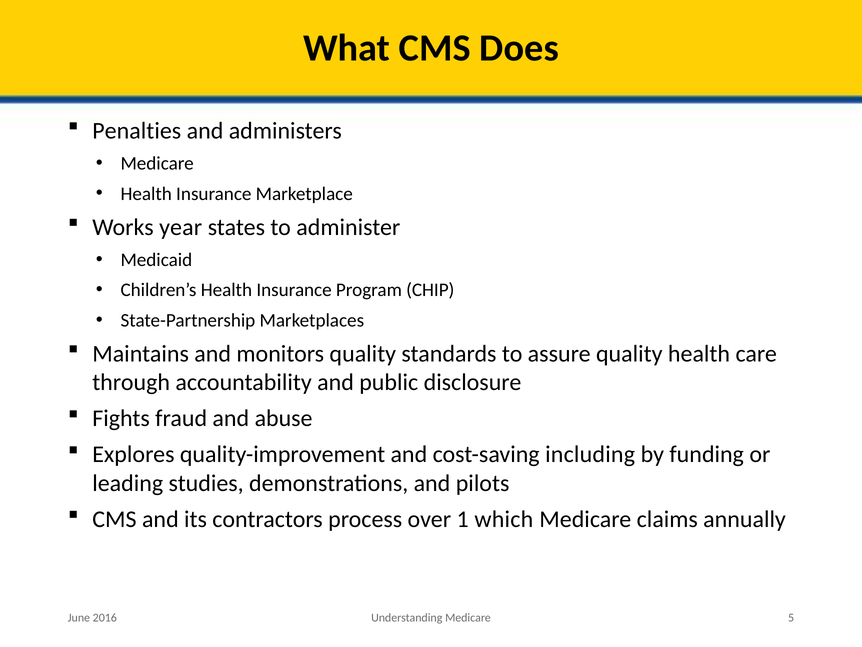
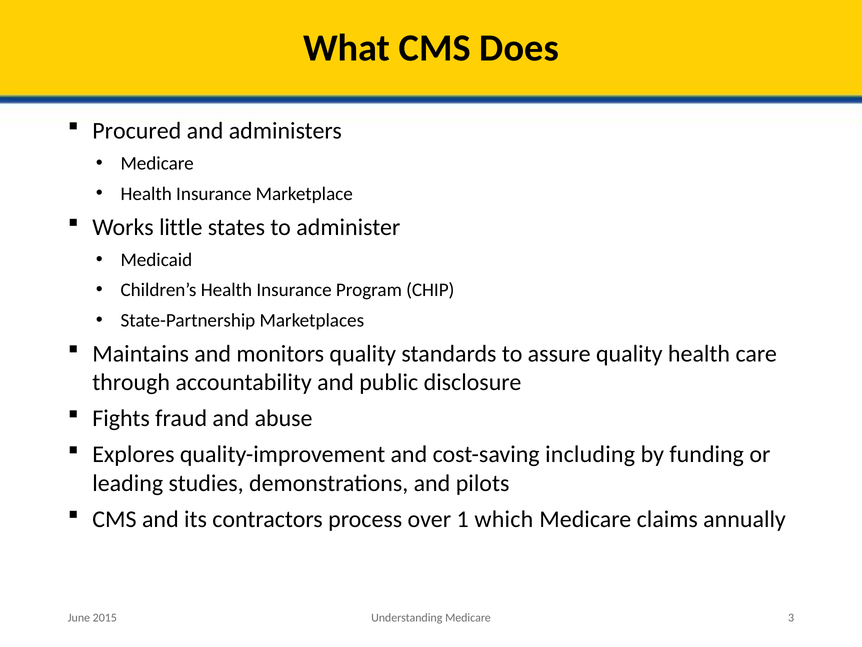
Penalties: Penalties -> Procured (137, 131)
year: year -> little (181, 227)
2016: 2016 -> 2015 (105, 617)
5: 5 -> 3 (791, 617)
